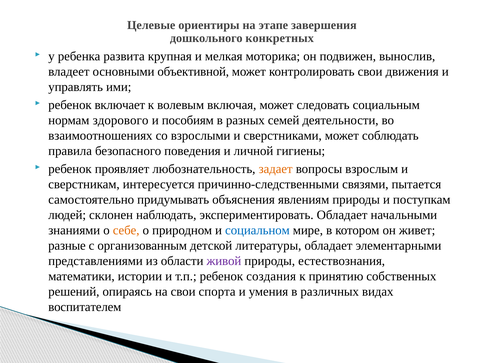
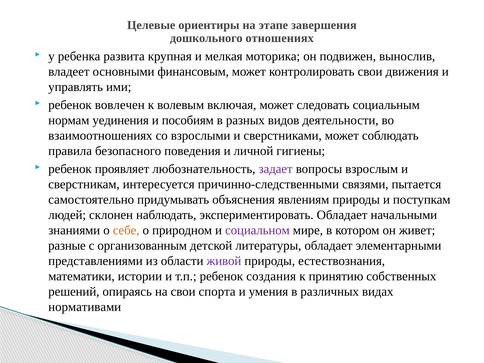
конкретных: конкретных -> отношениях (280, 38)
объективной: объективной -> финансовым (193, 72)
включает: включает -> вовлечен (120, 105)
здорового: здорового -> уединения (121, 120)
семей: семей -> видов (284, 120)
задает colour: orange -> purple (276, 169)
социальном colour: blue -> purple (257, 230)
воспитателем: воспитателем -> нормативами (85, 307)
